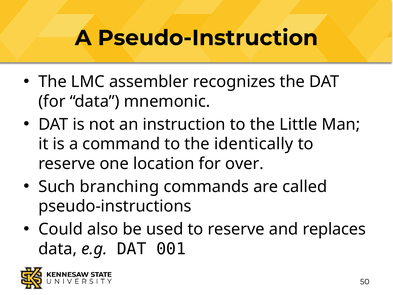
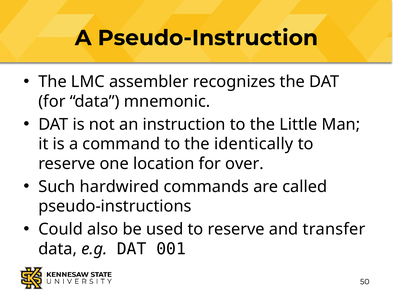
branching: branching -> hardwired (119, 187)
replaces: replaces -> transfer (334, 229)
